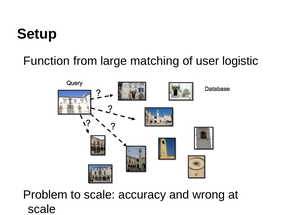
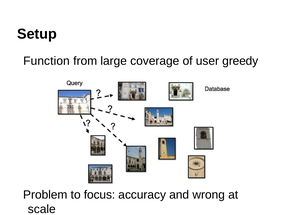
matching: matching -> coverage (155, 61)
logistic: logistic -> greedy (240, 61)
to scale: scale -> focus (100, 194)
